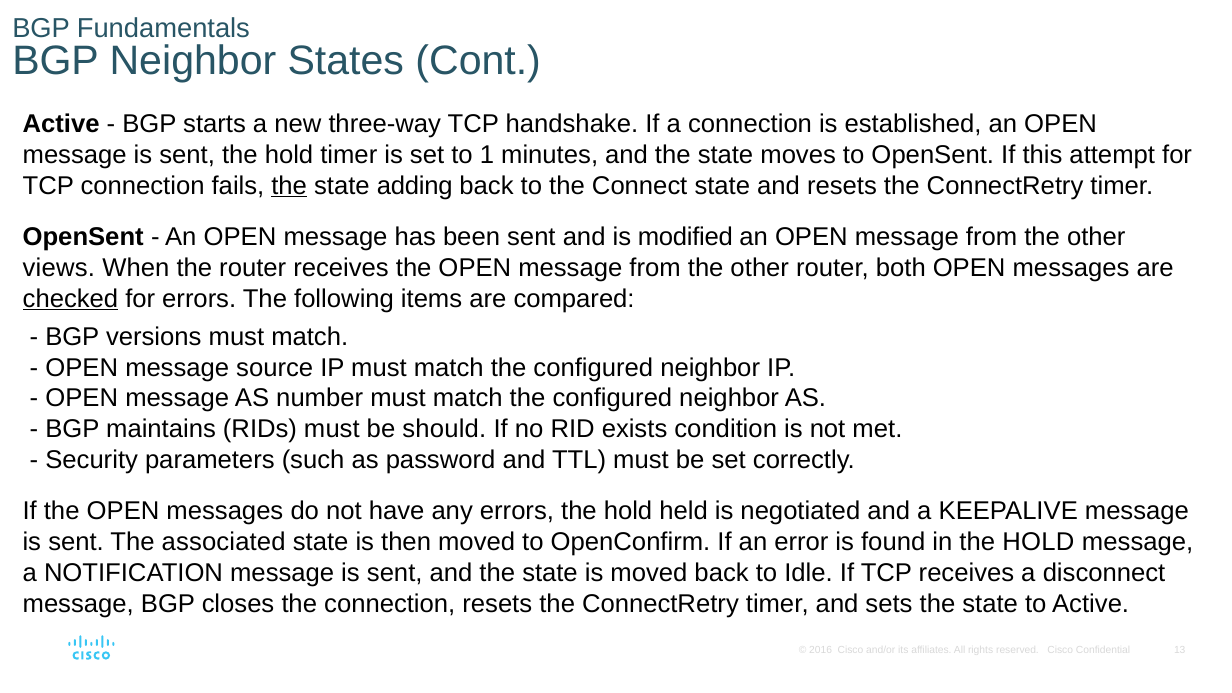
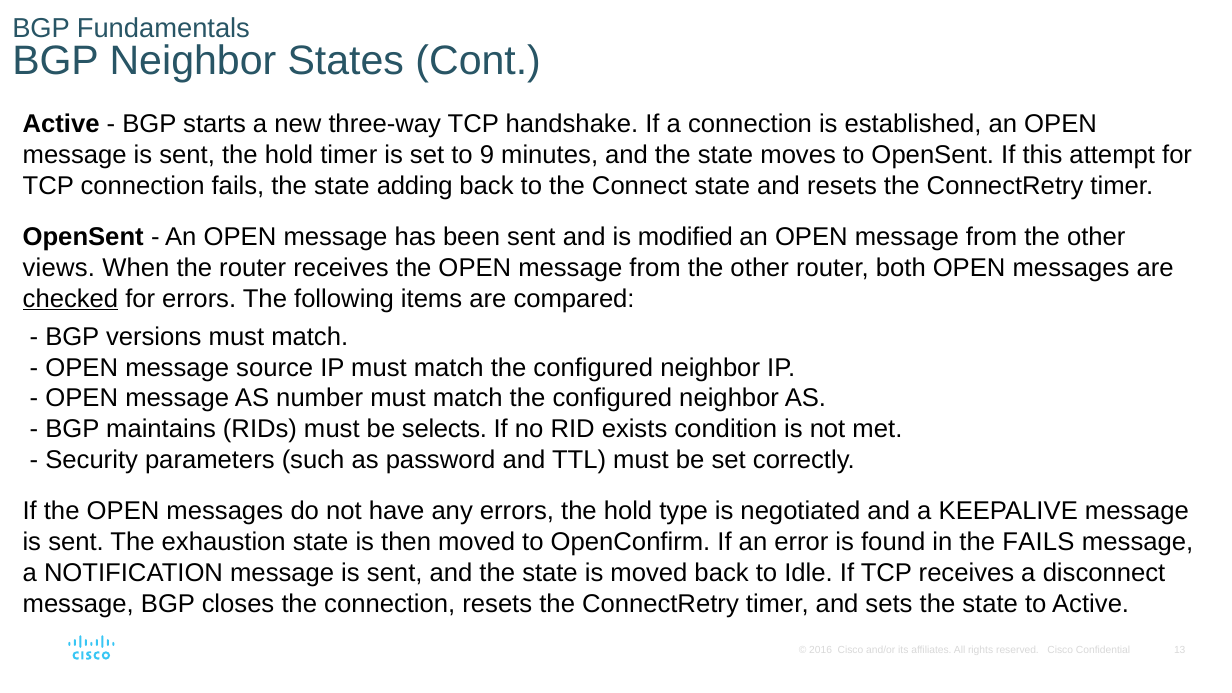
1: 1 -> 9 (487, 155)
the underline: present -> none (289, 186)
should: should -> selects (445, 429)
held: held -> type (684, 511)
associated: associated -> exhaustion (224, 542)
in the HOLD: HOLD -> FAILS (1038, 542)
